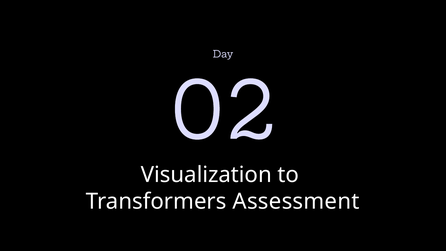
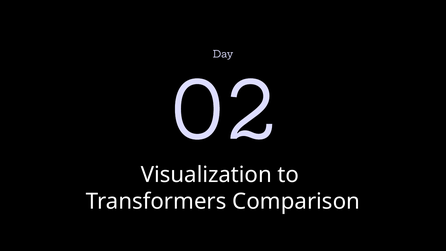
Assessment: Assessment -> Comparison (296, 201)
